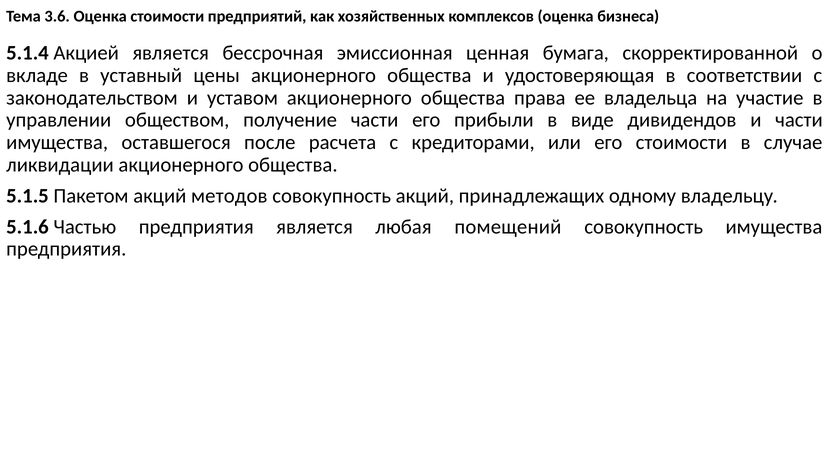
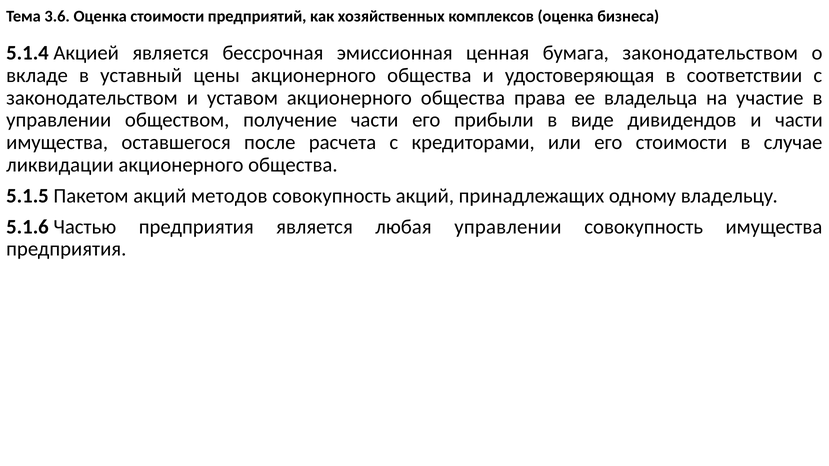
бумага скорректированной: скорректированной -> законодательством (710, 53)
любая помещений: помещений -> управлении (508, 227)
